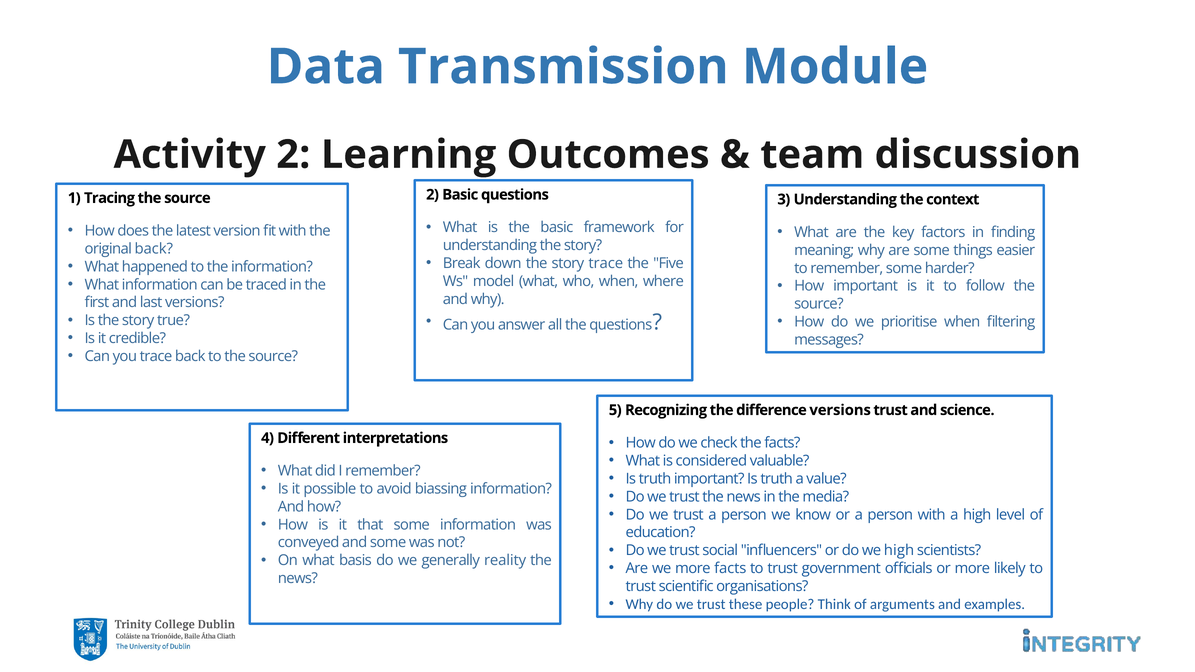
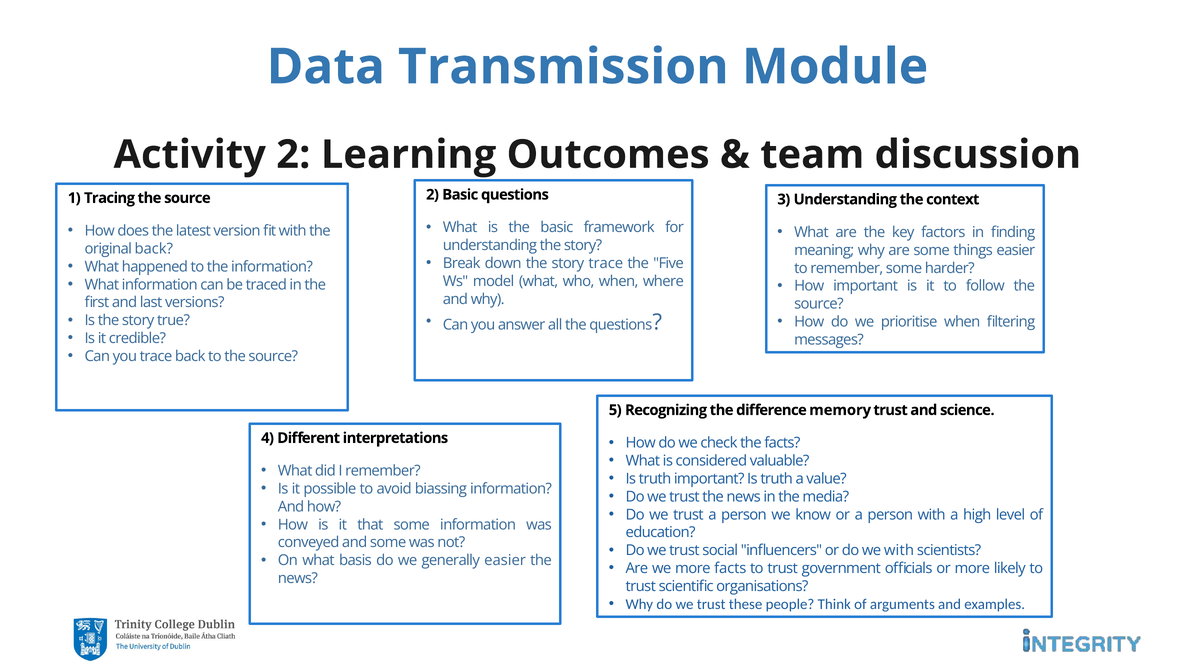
difference versions: versions -> memory (840, 410)
we high: high -> with (899, 551)
generally reality: reality -> easier (505, 561)
